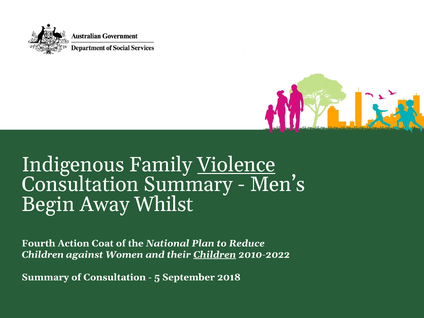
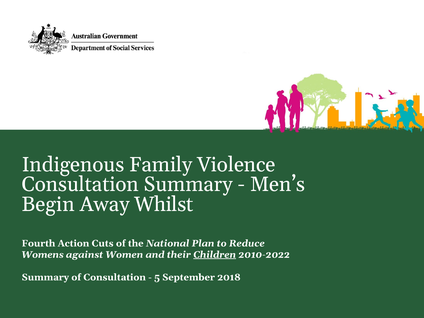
Violence underline: present -> none (236, 165)
Coat: Coat -> Cuts (103, 243)
Children: Children -> Womens (43, 255)
